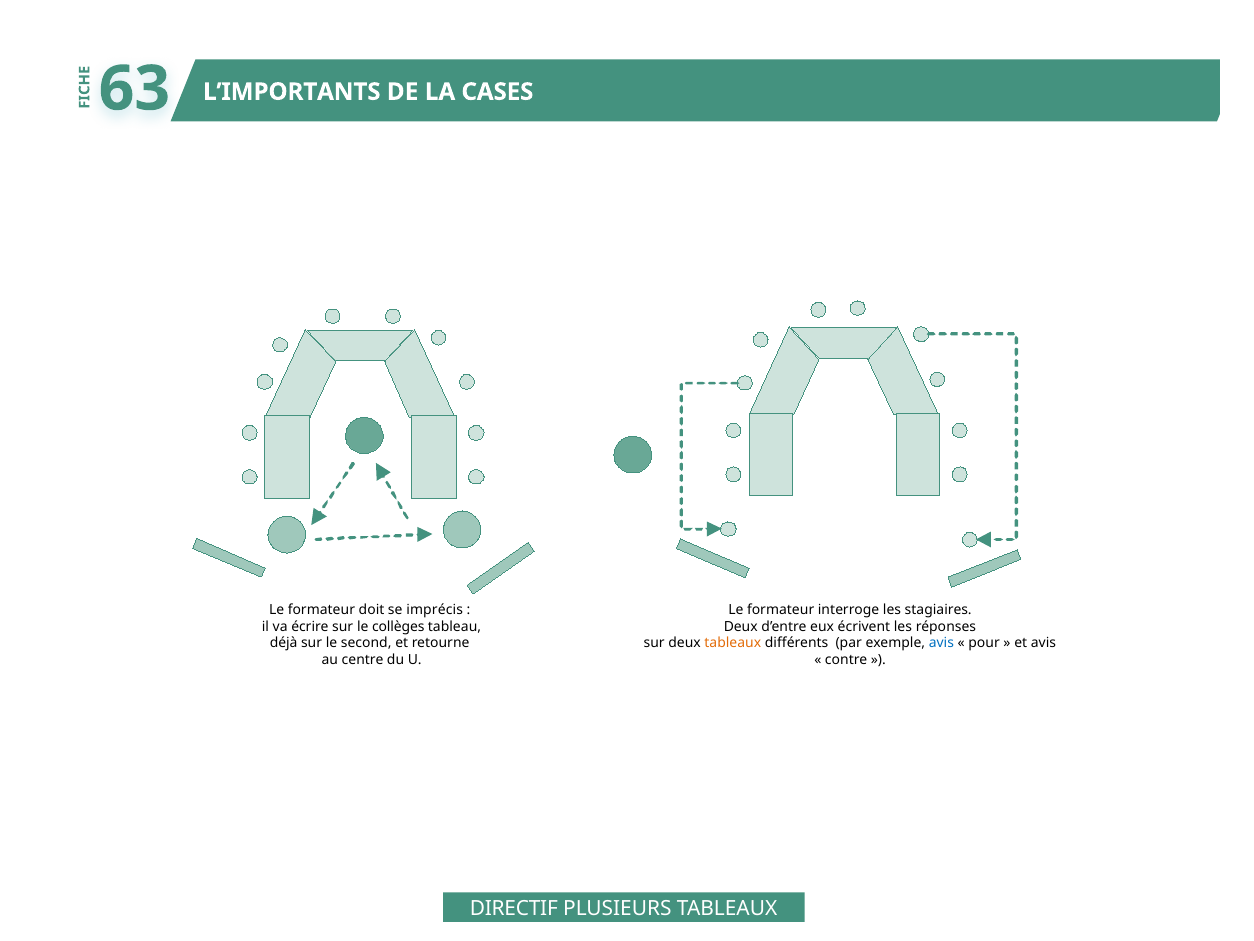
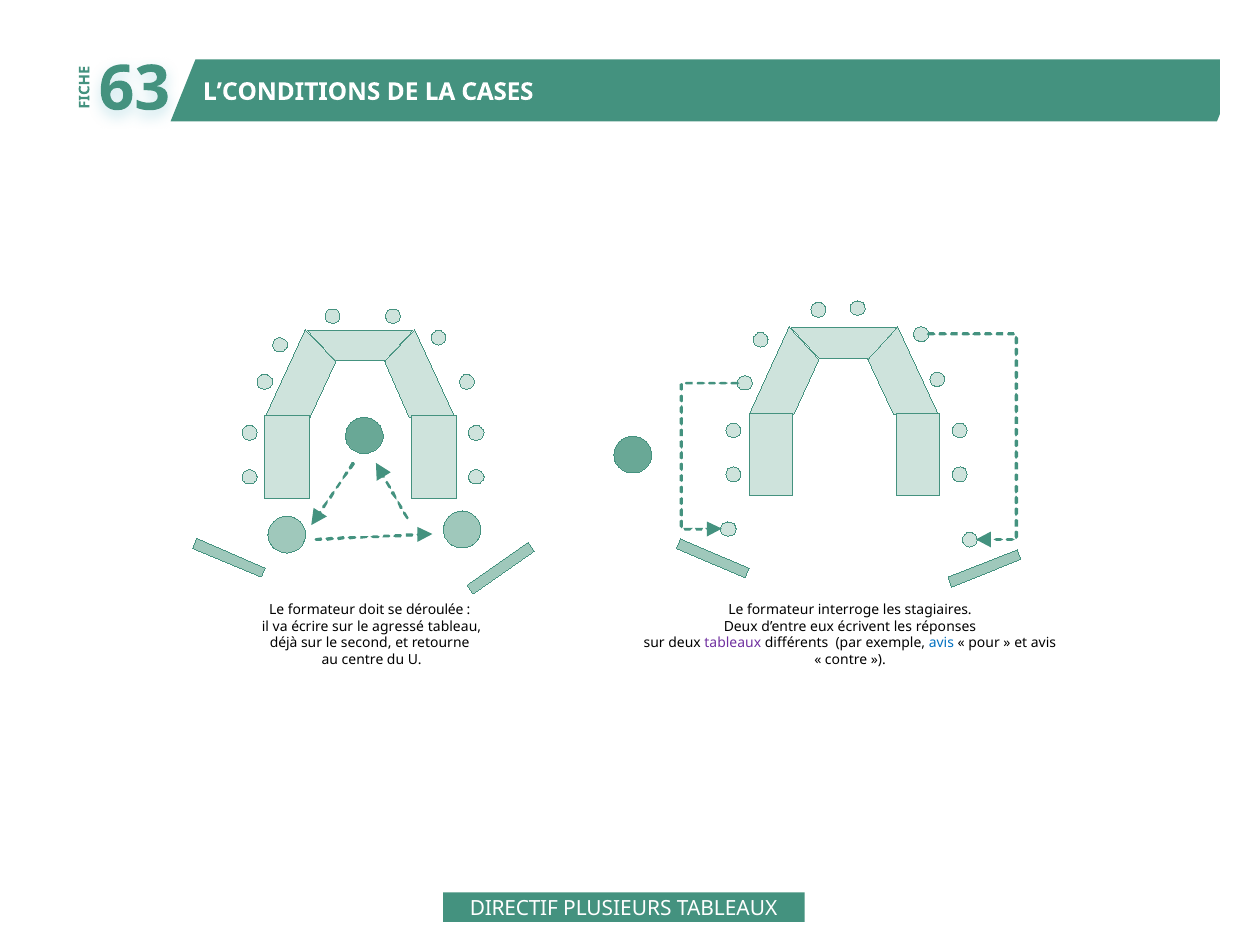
L’IMPORTANTS: L’IMPORTANTS -> L’CONDITIONS (292, 92)
imprécis: imprécis -> déroulée (435, 610)
collèges: collèges -> agressé (398, 626)
tableaux colour: orange -> purple (733, 643)
